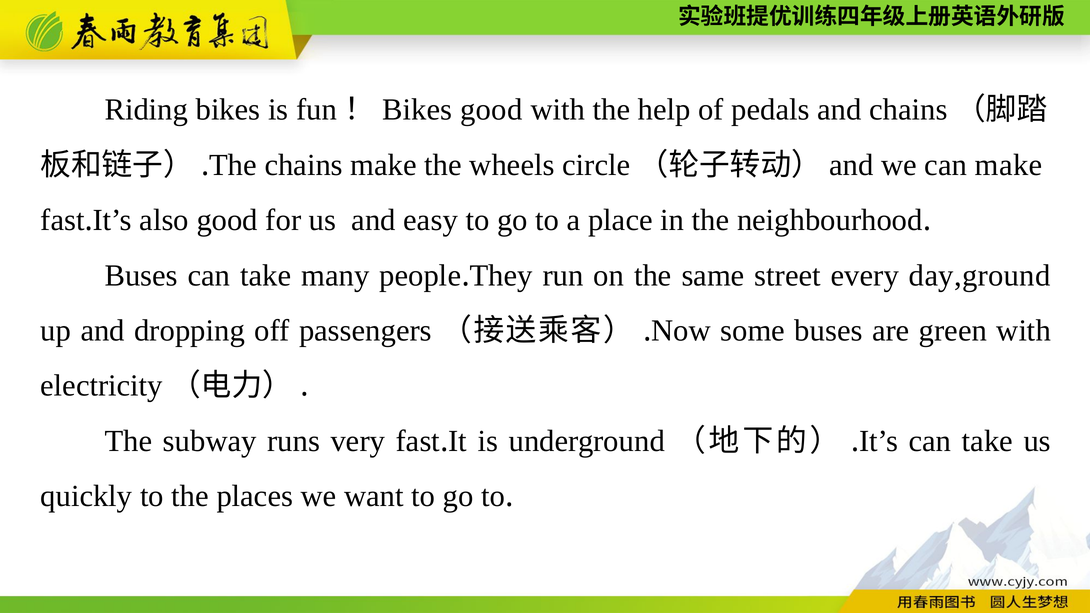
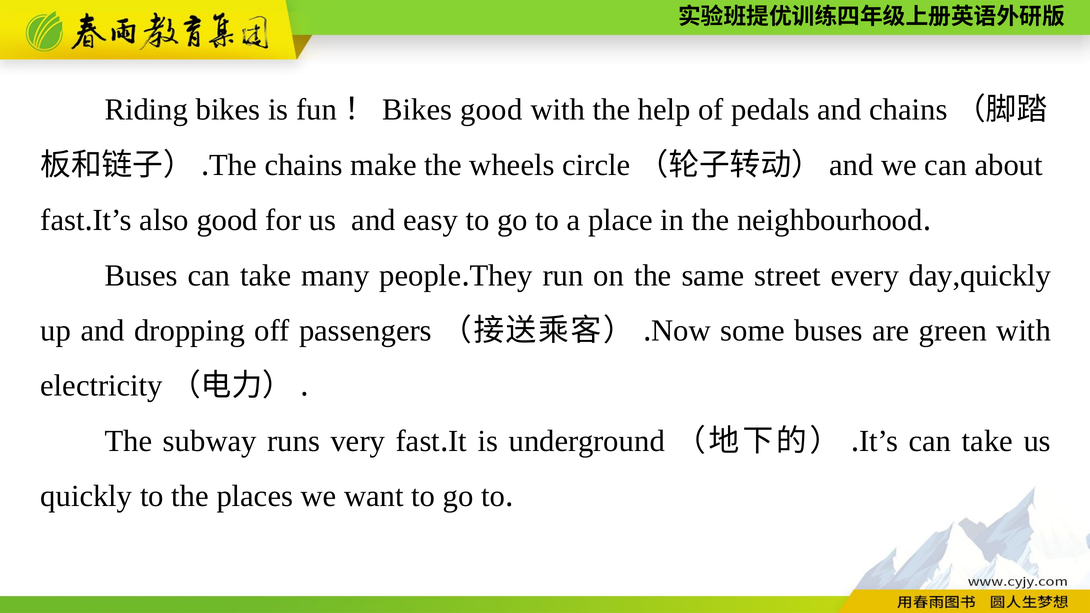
can make: make -> about (1009, 165)
day,ground: day,ground -> day,quickly (980, 275)
